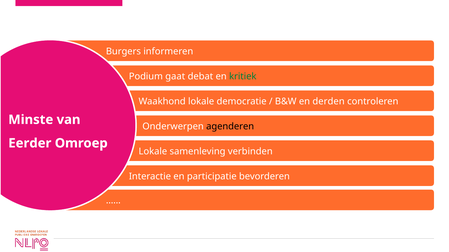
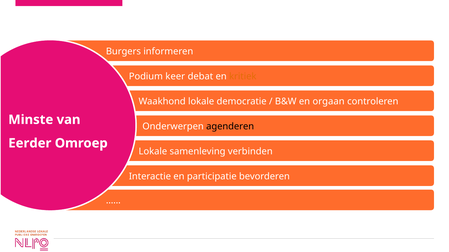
gaat: gaat -> keer (175, 77)
kritiek colour: green -> orange (243, 77)
derden: derden -> orgaan (329, 102)
